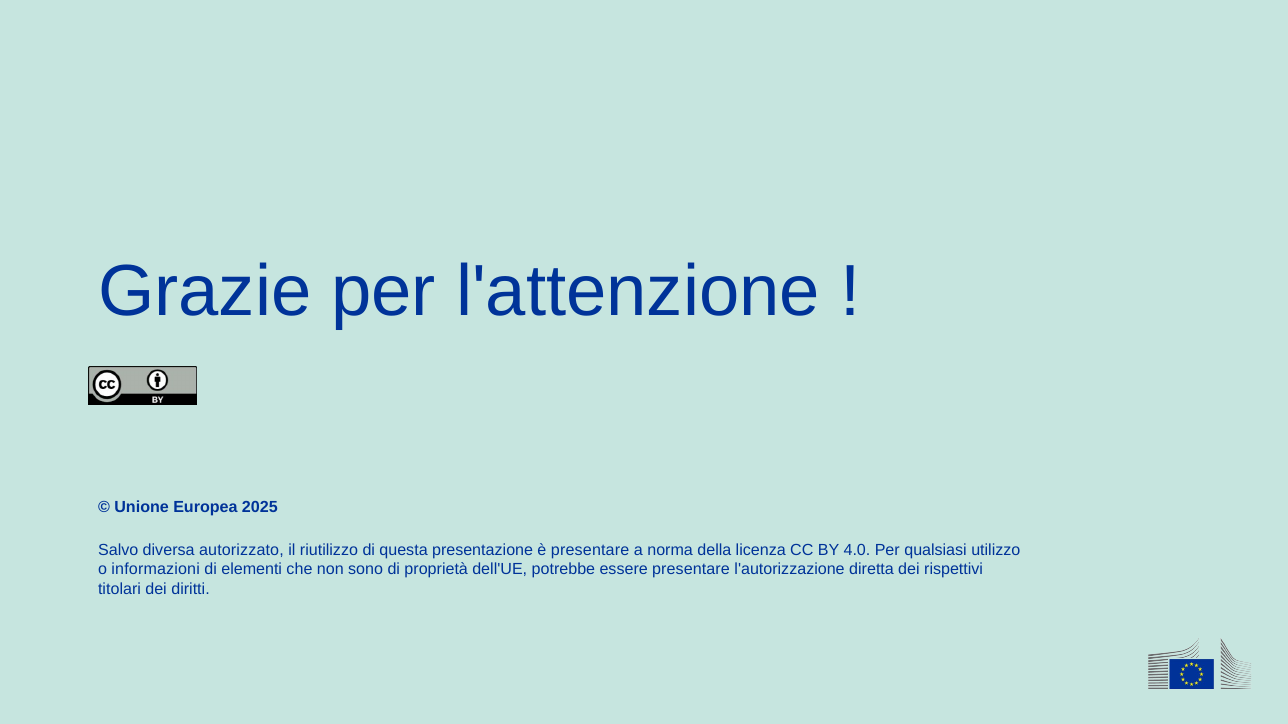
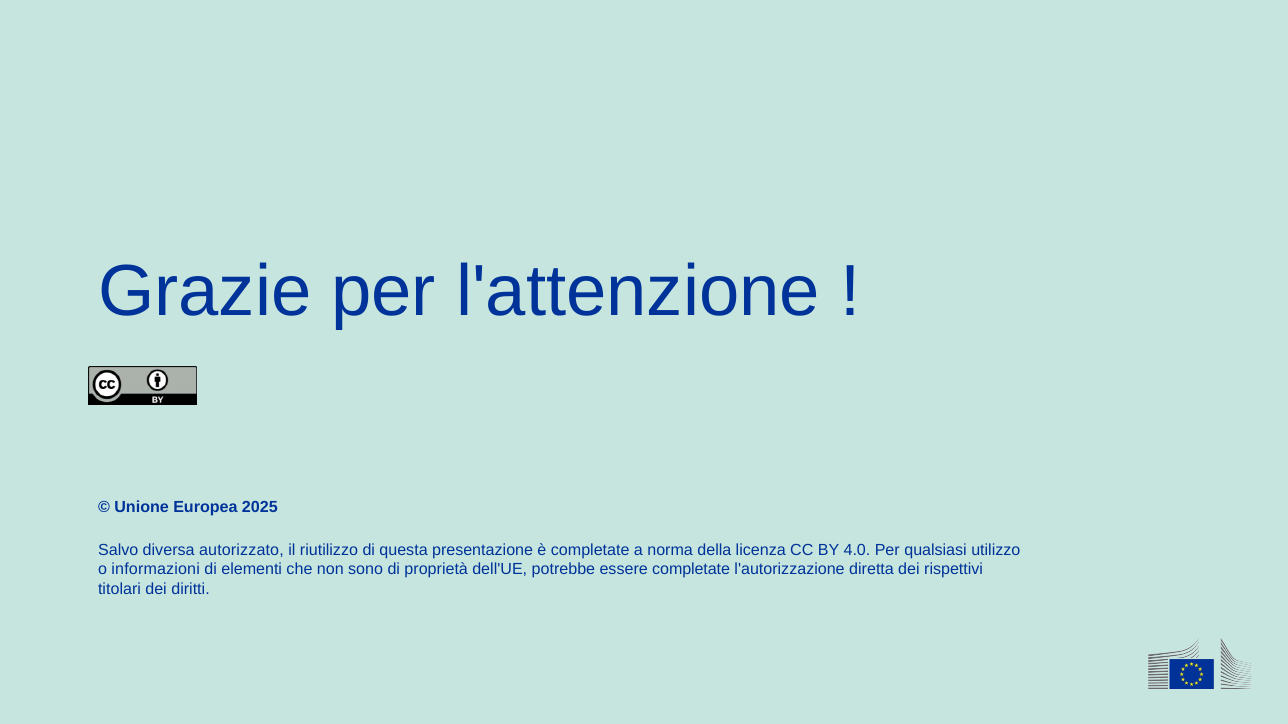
è presentare: presentare -> completate (590, 551)
essere presentare: presentare -> completate (691, 570)
